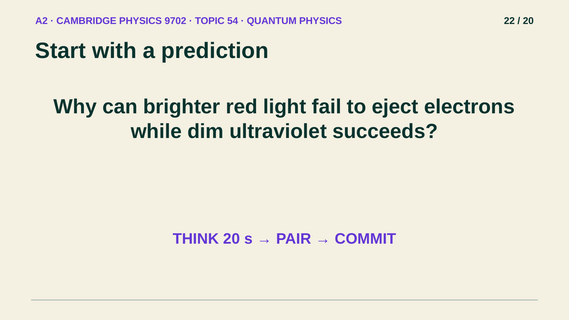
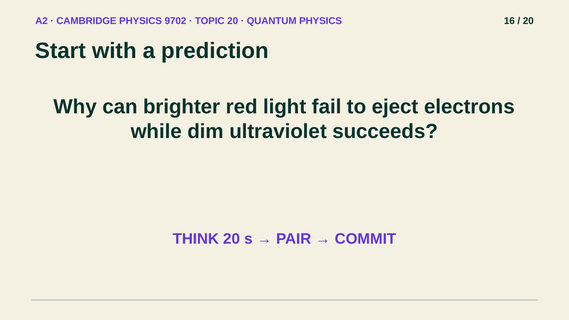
TOPIC 54: 54 -> 20 (233, 21)
22: 22 -> 16 (509, 21)
